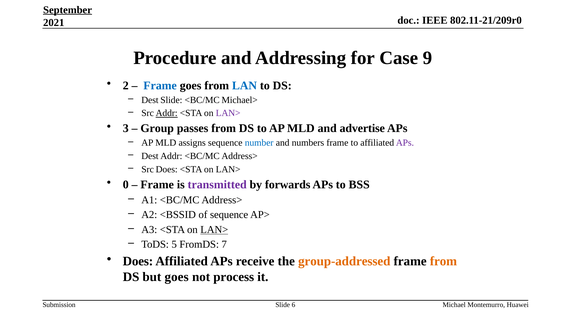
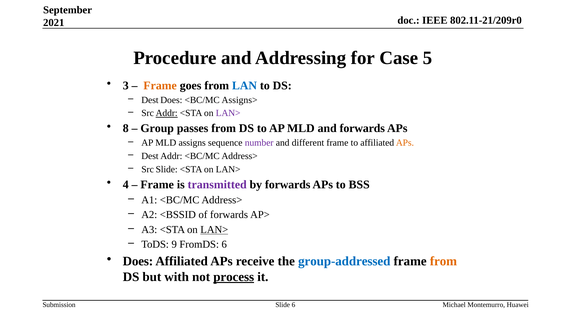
September underline: present -> none (68, 10)
9: 9 -> 5 (428, 58)
2: 2 -> 3 (126, 86)
Frame colour: blue -> orange (160, 86)
Dest Slide: Slide -> Does (171, 100)
Michael>: Michael> -> Assigns> (240, 100)
3: 3 -> 8 (126, 129)
and advertise: advertise -> forwards (362, 129)
number colour: blue -> purple (259, 143)
numbers: numbers -> different (308, 143)
APs colour: purple -> orange (405, 143)
Src Does: Does -> Slide (167, 169)
0: 0 -> 4 (126, 185)
of sequence: sequence -> forwards (229, 215)
5: 5 -> 9 (174, 245)
FromDS 7: 7 -> 6 (224, 245)
group-addressed colour: orange -> blue (344, 262)
but goes: goes -> with (177, 277)
process underline: none -> present (234, 277)
